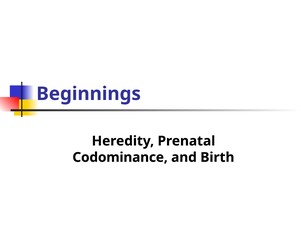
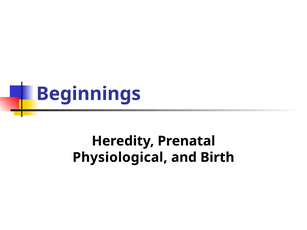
Codominance: Codominance -> Physiological (120, 158)
